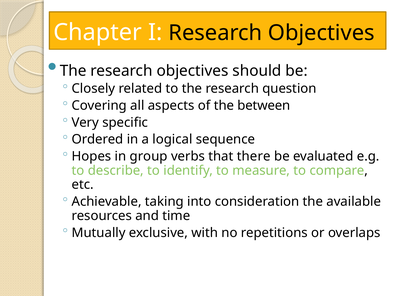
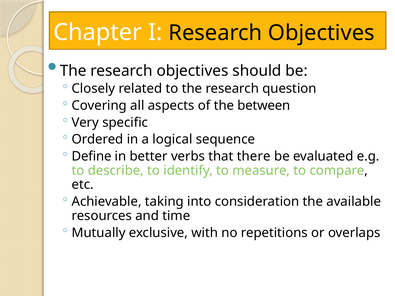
Hopes: Hopes -> Define (92, 156)
group: group -> better (149, 156)
